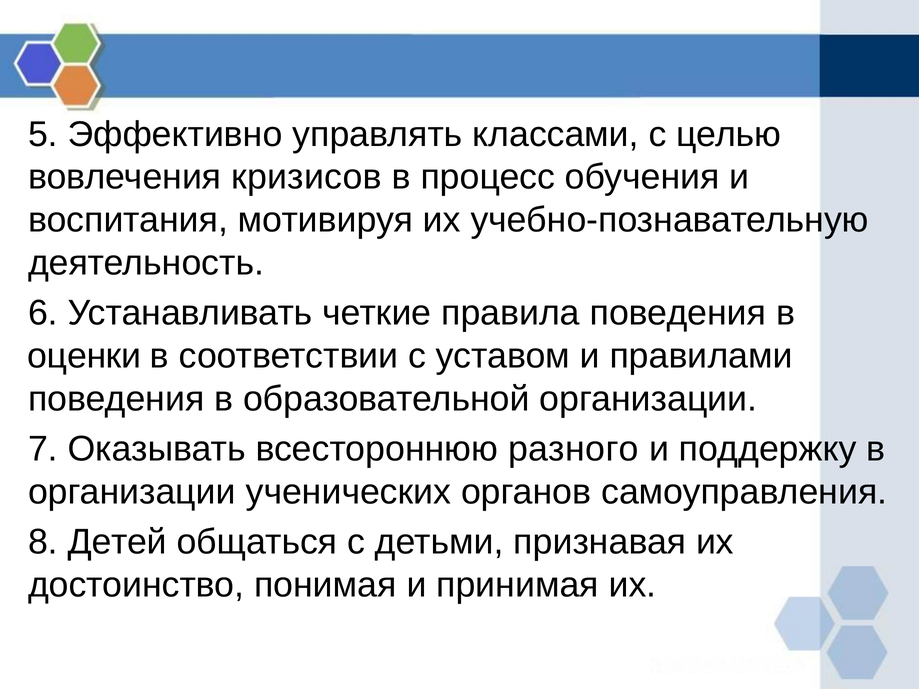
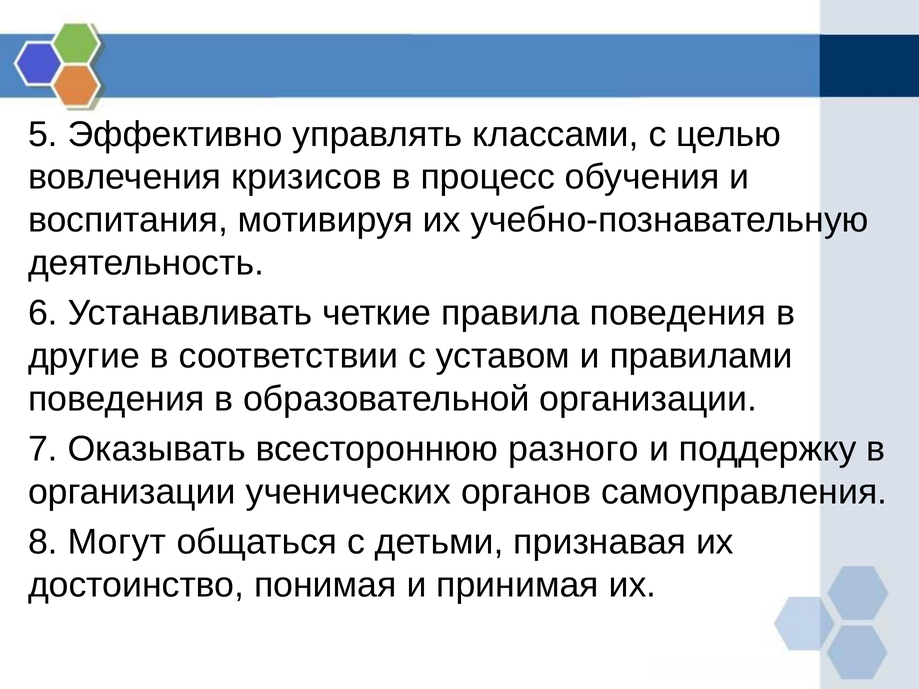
оценки: оценки -> другие (84, 356)
Детей: Детей -> Могут (117, 542)
